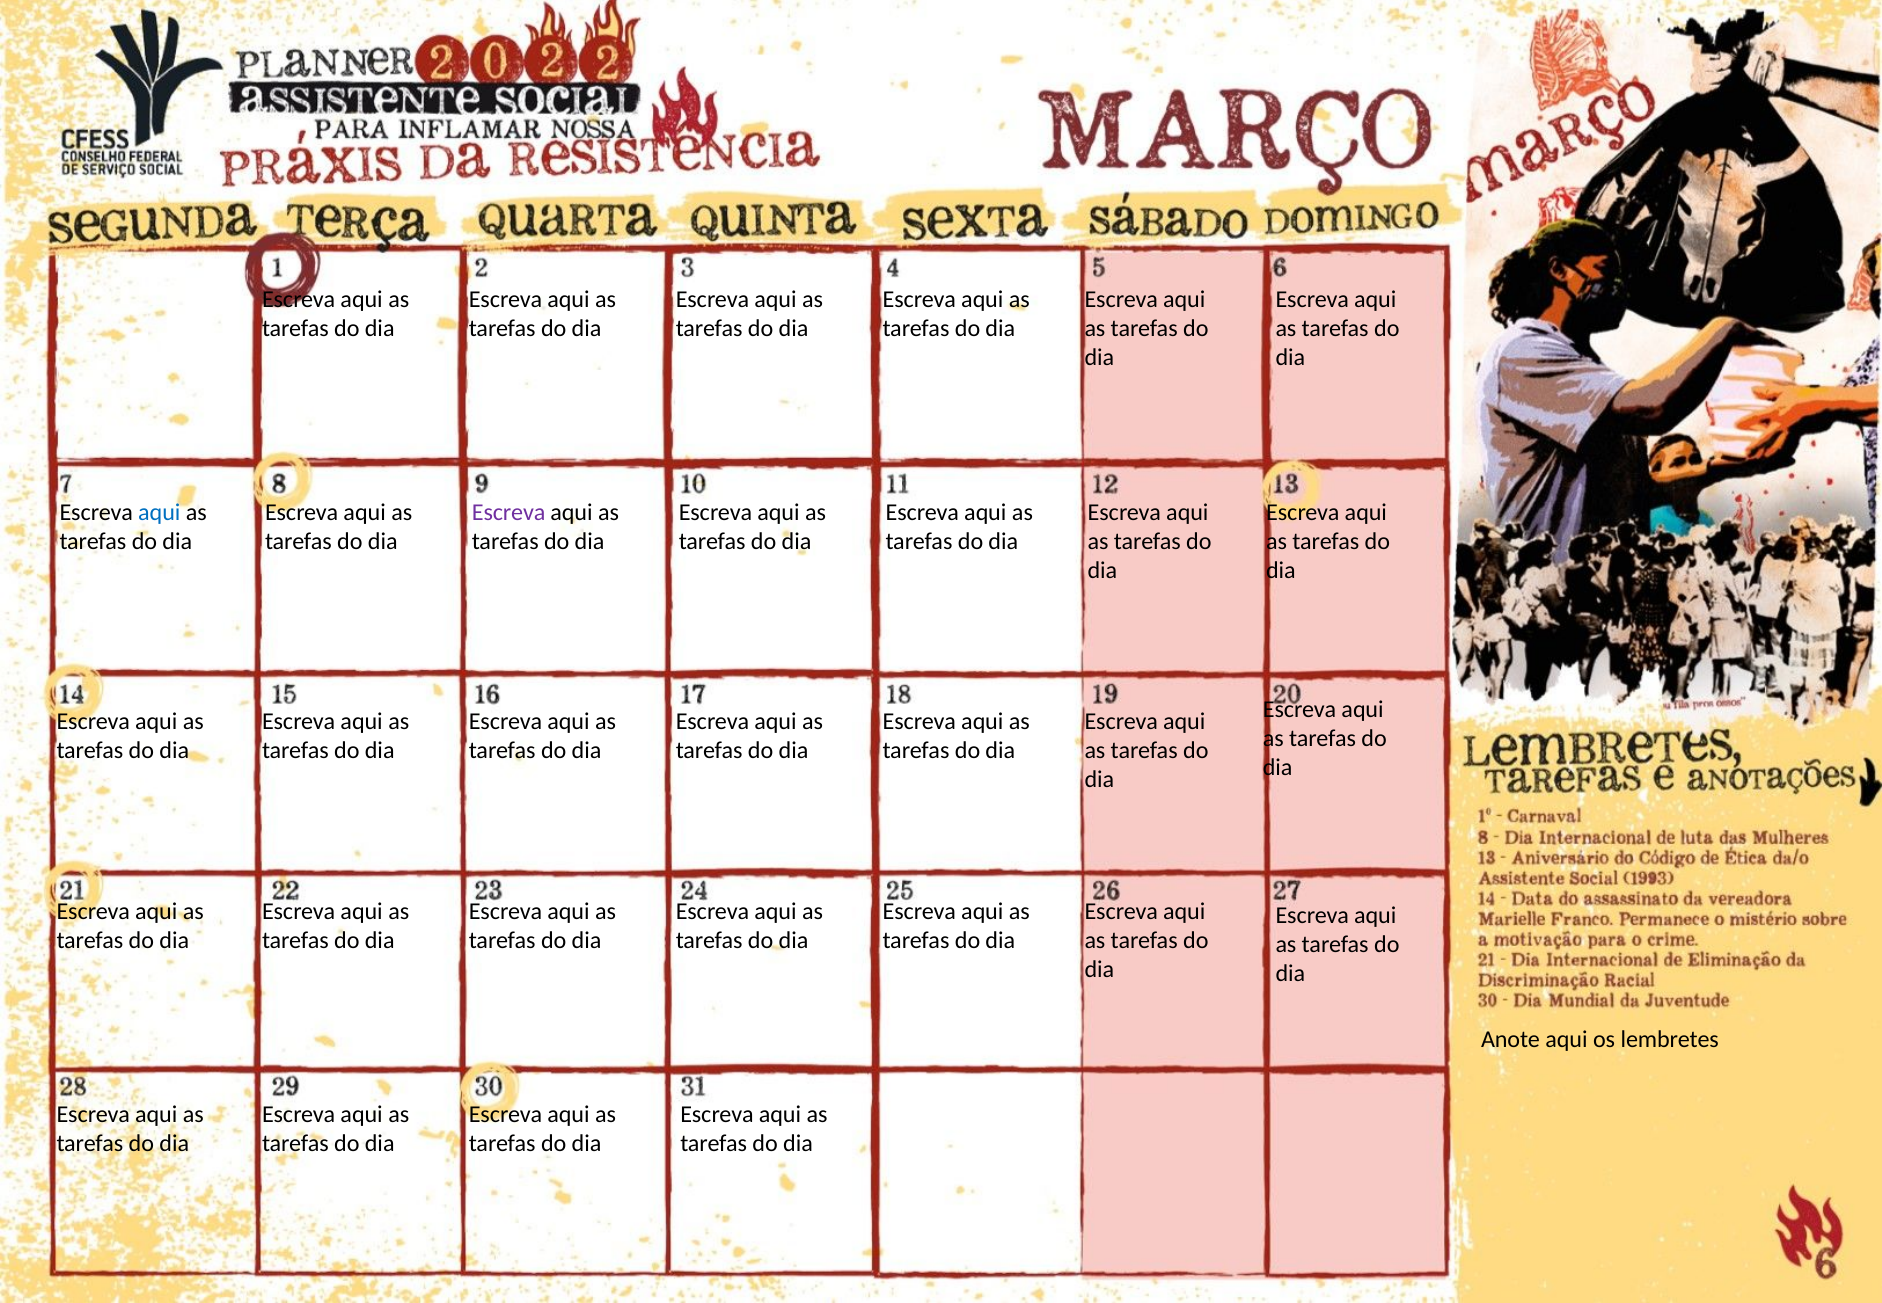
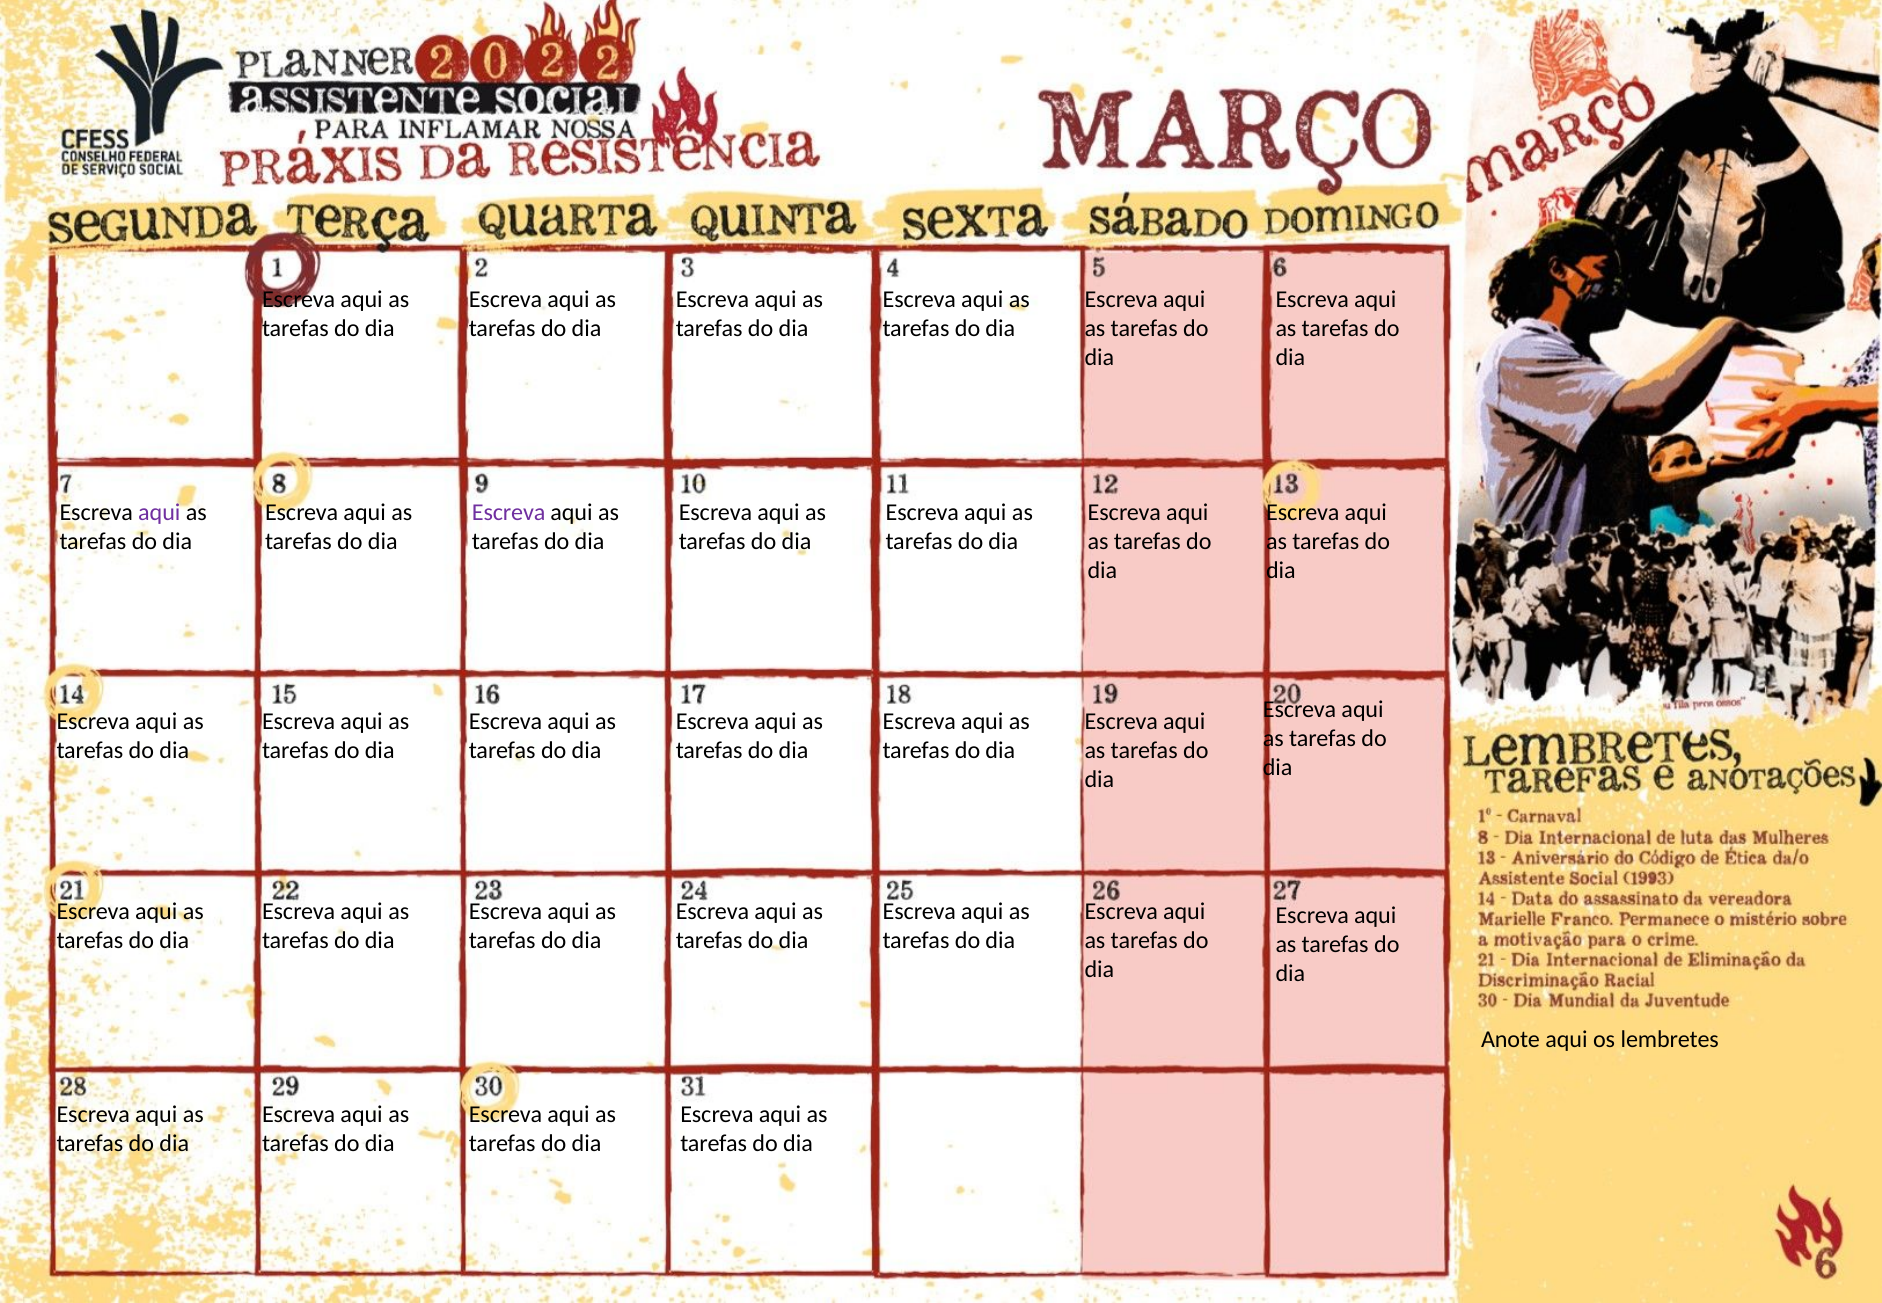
aqui colour: blue -> purple (159, 512)
